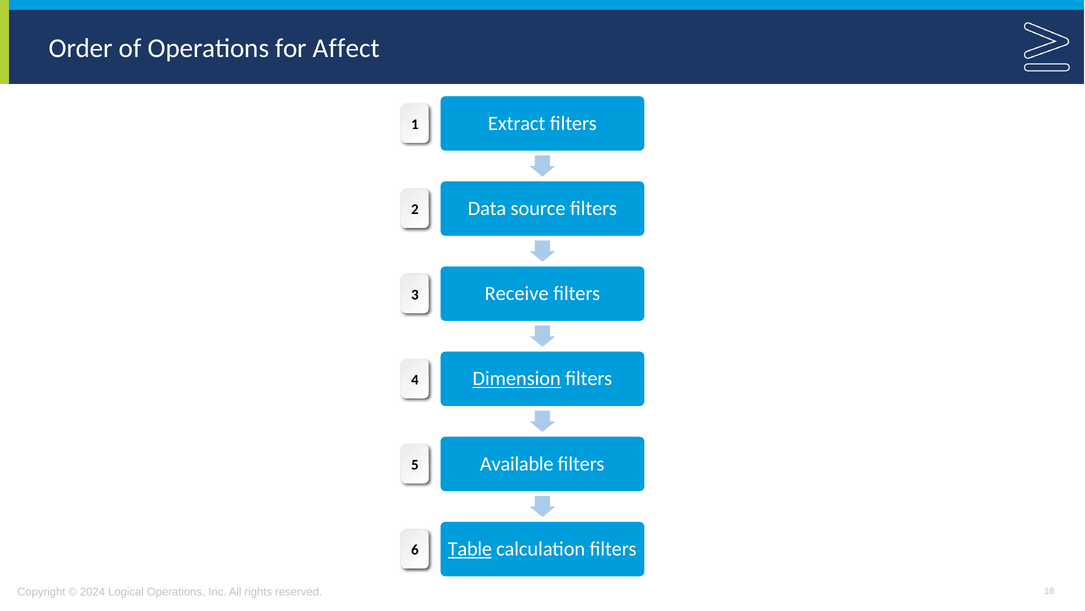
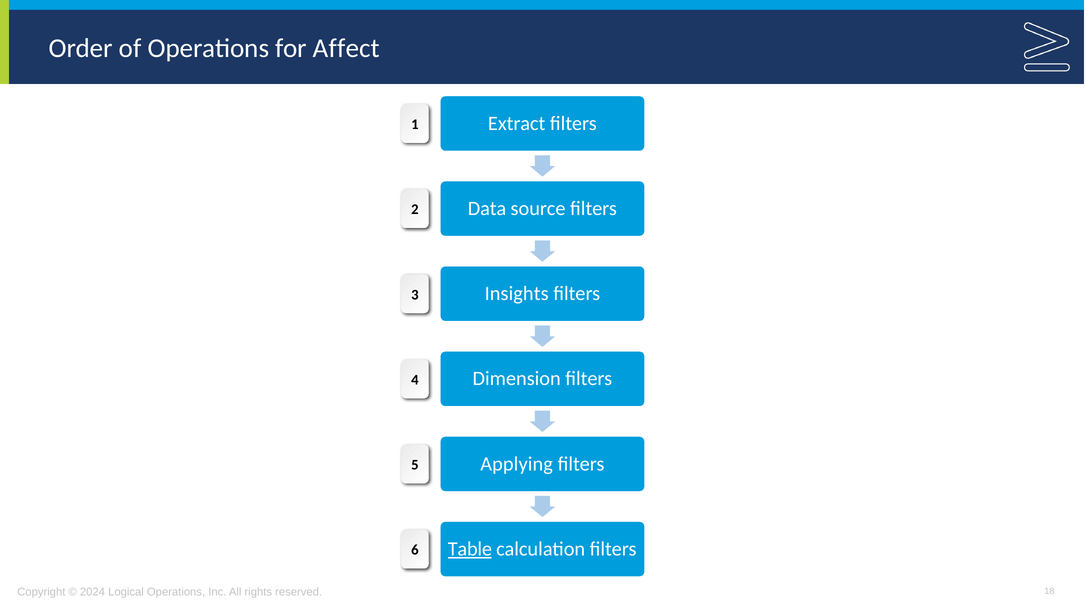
Receive: Receive -> Insights (517, 293)
Dimension underline: present -> none (517, 378)
Available: Available -> Applying (517, 463)
